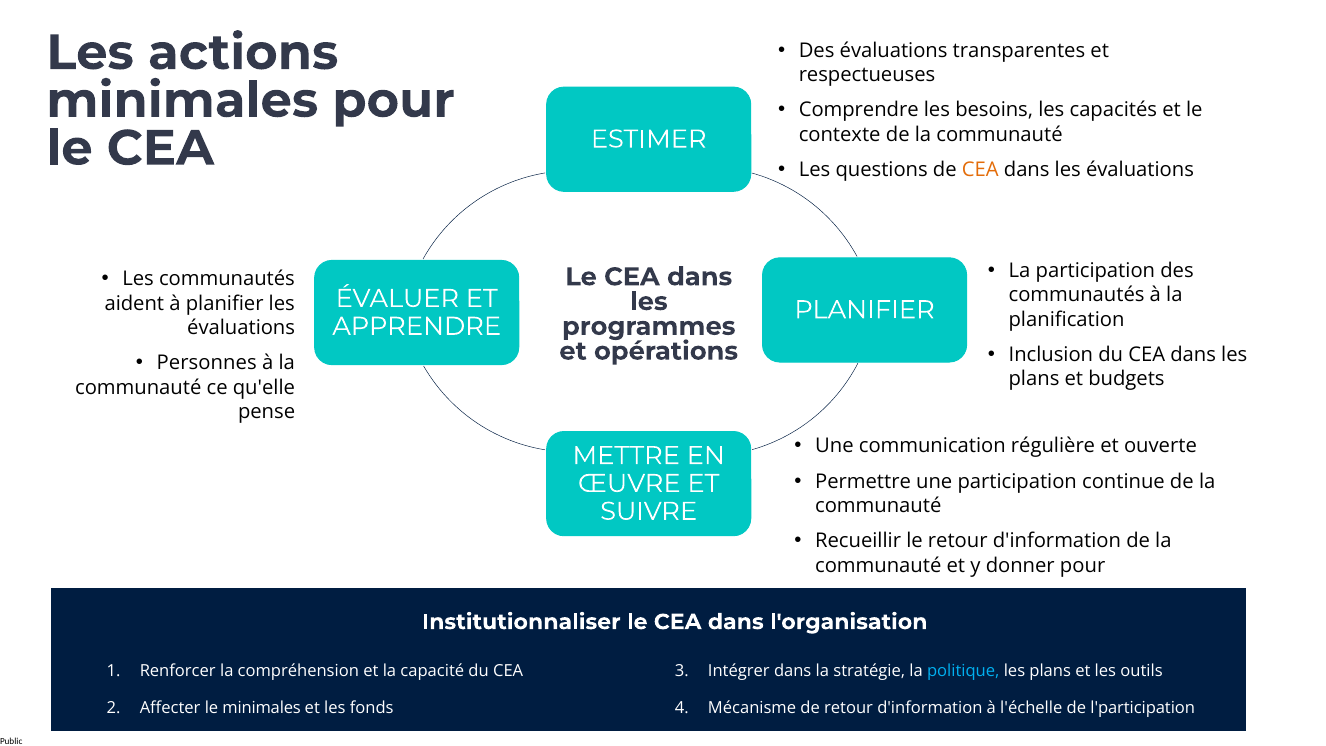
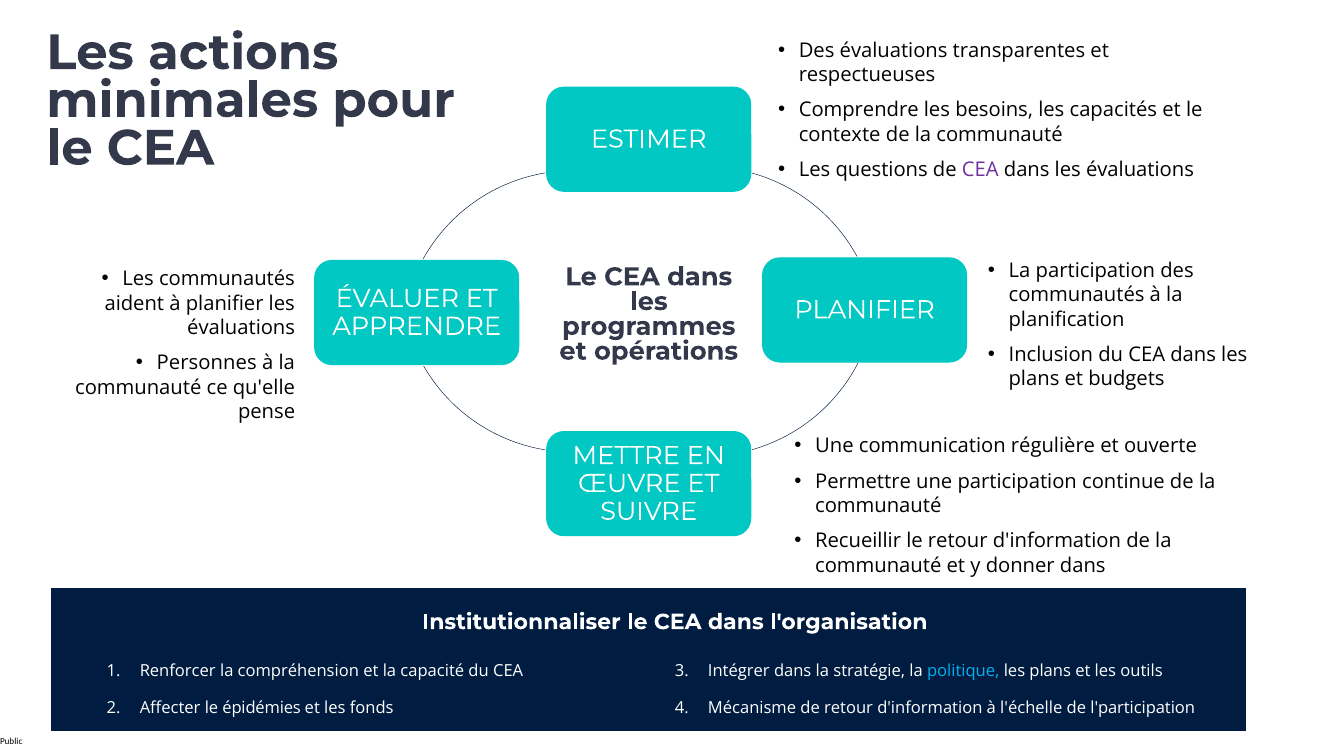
CEA colour: orange -> purple (980, 170)
donner pour: pour -> dans (1083, 565)
le minimales: minimales -> épidémies (262, 708)
